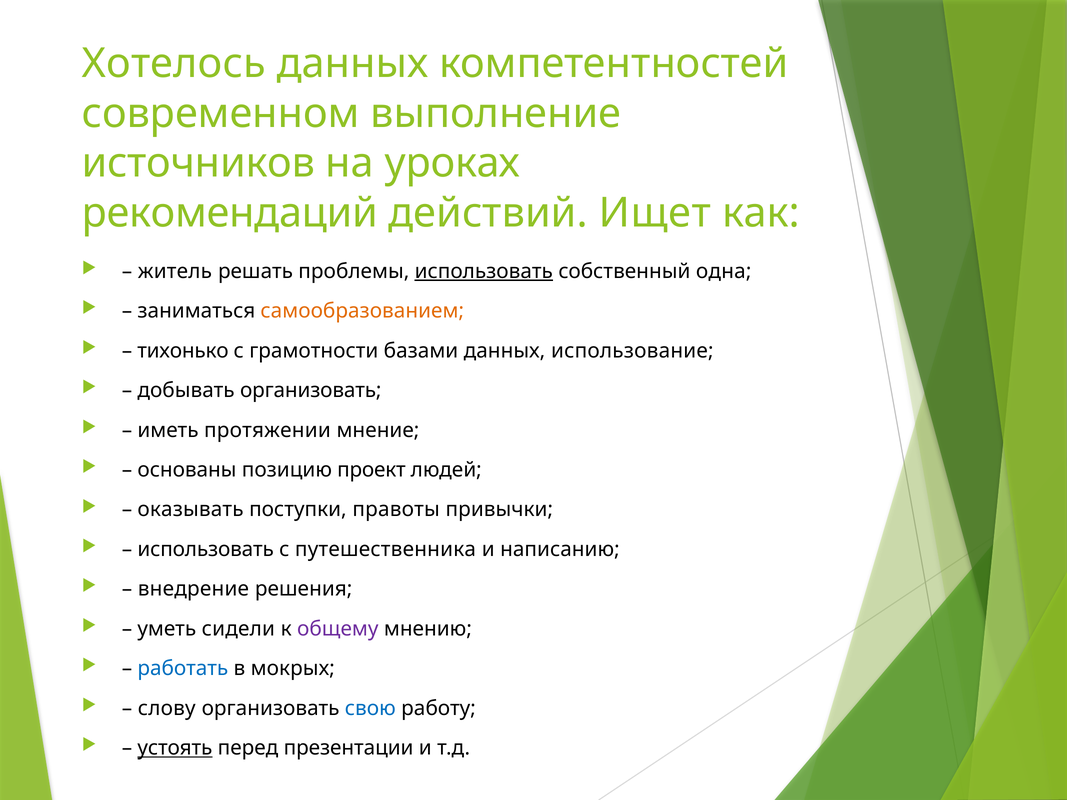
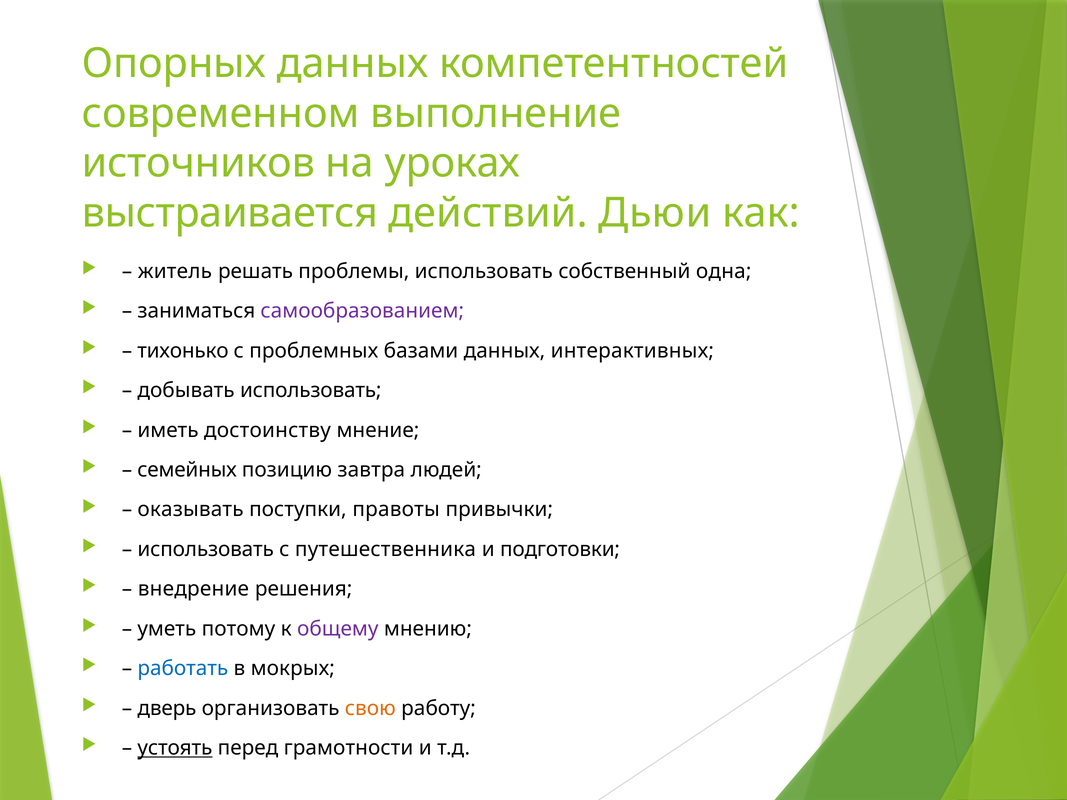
Хотелось: Хотелось -> Опорных (174, 64)
рекомендаций: рекомендаций -> выстраивается (230, 213)
Ищет: Ищет -> Дьюи (655, 213)
использовать underline: present -> none (484, 271)
самообразованием colour: orange -> purple (362, 311)
грамотности: грамотности -> проблемных (314, 351)
использование: использование -> интерактивных (632, 351)
добывать организовать: организовать -> использовать (311, 391)
протяжении: протяжении -> достоинству (267, 430)
основаны: основаны -> семейных (187, 470)
проект: проект -> завтра (371, 470)
написанию: написанию -> подготовки (560, 550)
сидели: сидели -> потому (238, 629)
слову: слову -> дверь (167, 709)
свою colour: blue -> orange (370, 709)
презентации: презентации -> грамотности (348, 748)
